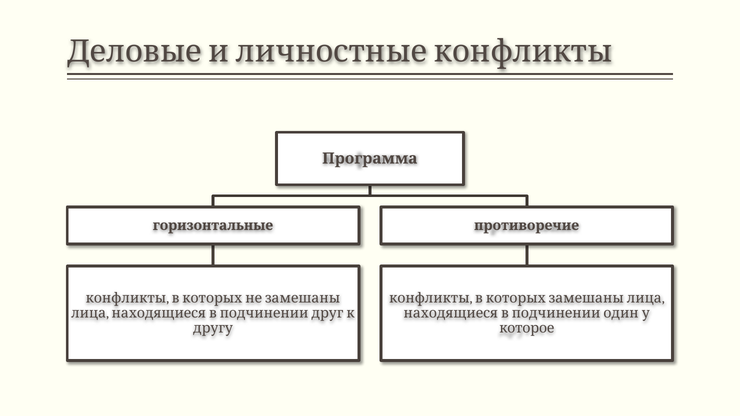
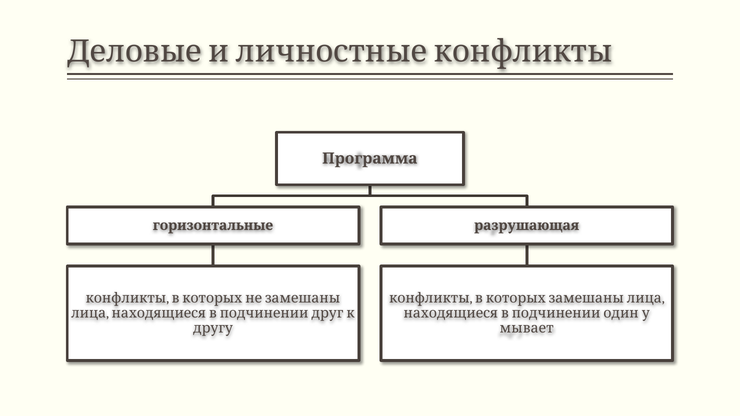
противоречие: противоречие -> разрушающая (527, 226)
которое: которое -> мывает (527, 328)
